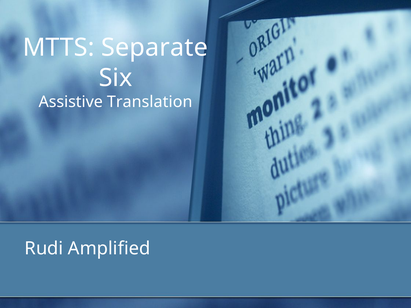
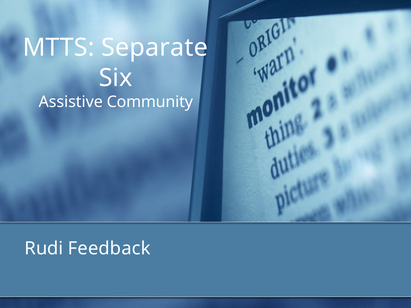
Translation: Translation -> Community (150, 102)
Amplified: Amplified -> Feedback (109, 249)
